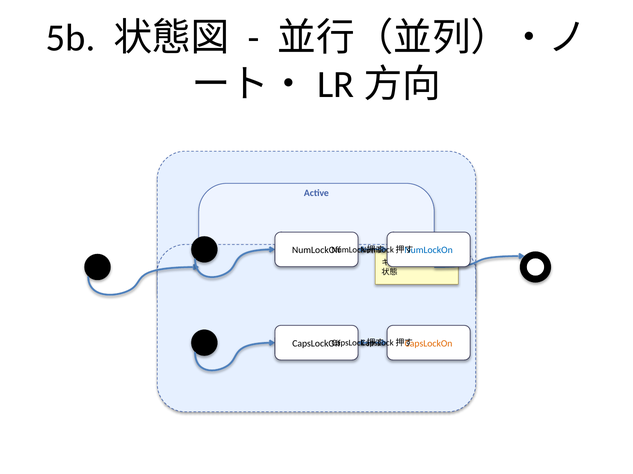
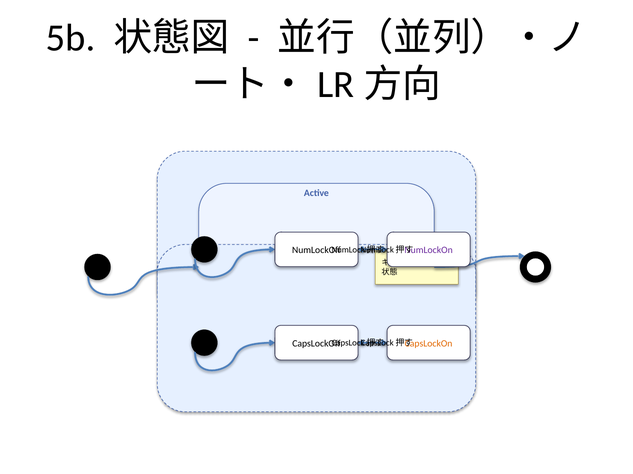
NumLockOn colour: blue -> purple (429, 250)
